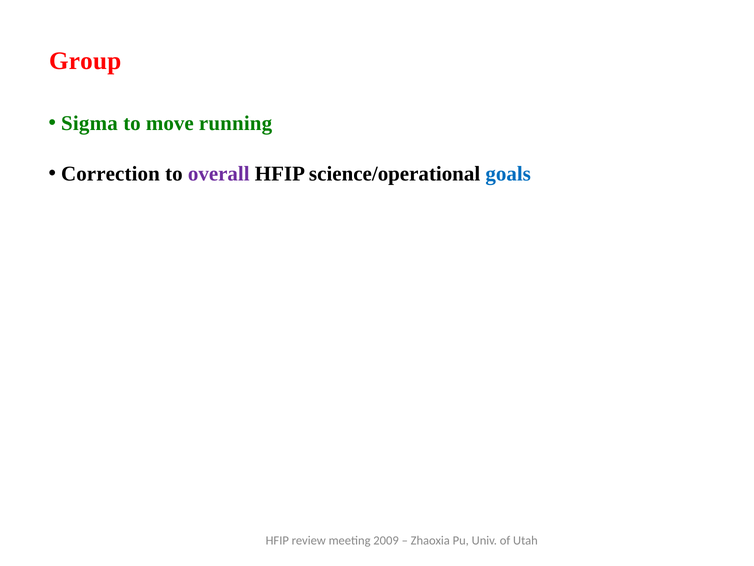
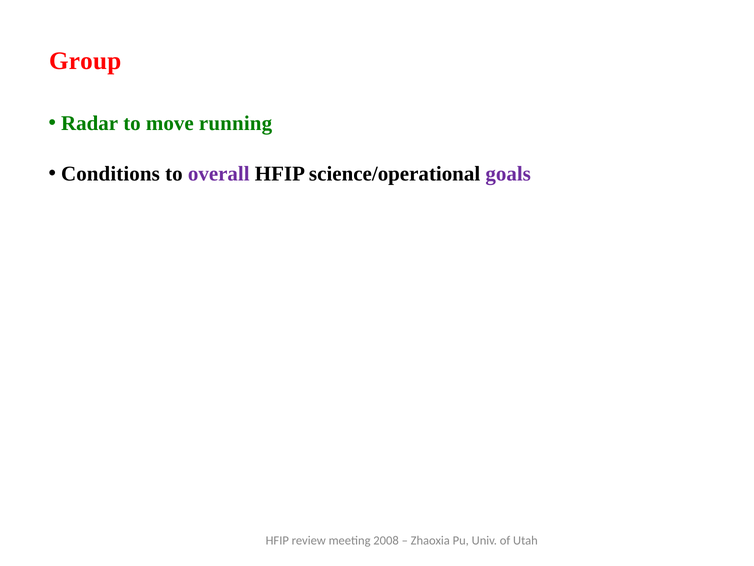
Sigma: Sigma -> Radar (90, 123)
Correction: Correction -> Conditions (110, 174)
goals colour: blue -> purple (508, 174)
2009: 2009 -> 2008 (386, 540)
